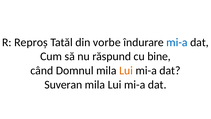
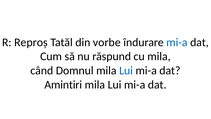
cu bine: bine -> mila (159, 56)
Lui colour: orange -> blue (126, 70)
Suveran: Suveran -> Amintiri (63, 84)
